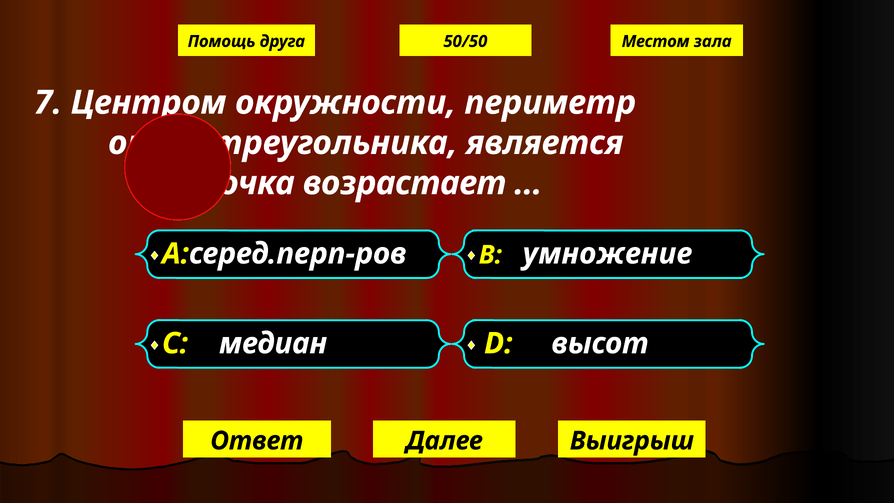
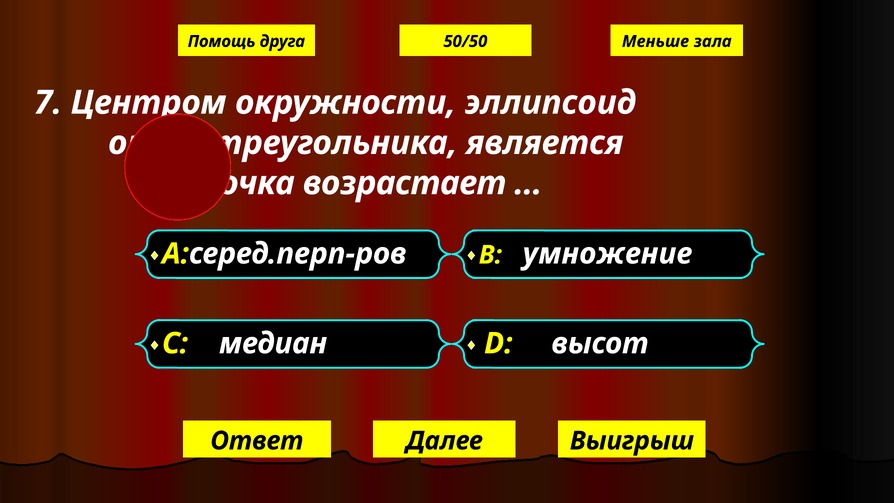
Местом: Местом -> Меньше (655, 41)
периметр: периметр -> эллипсоид (550, 103)
